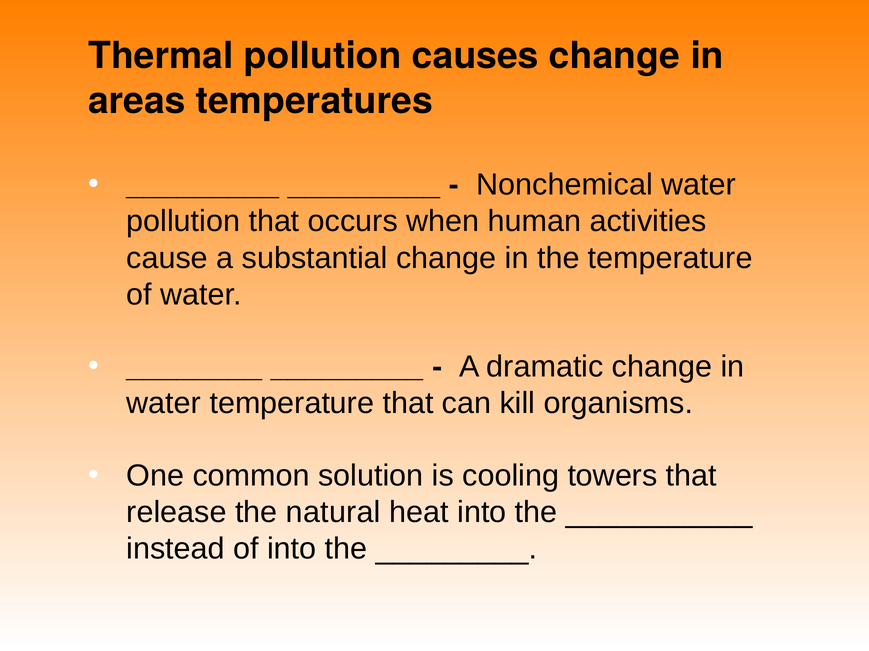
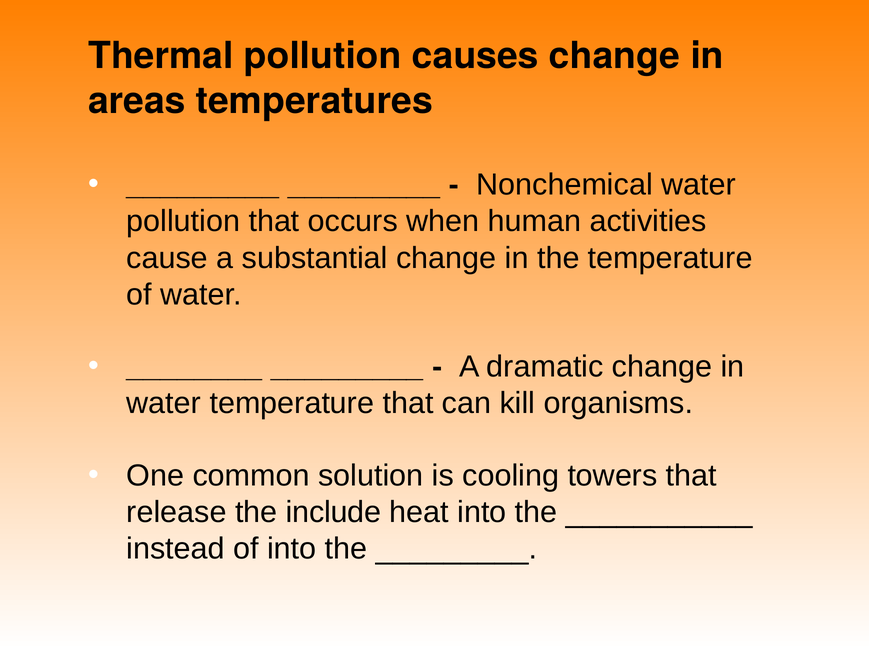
natural: natural -> include (334, 513)
